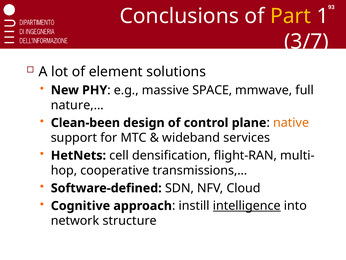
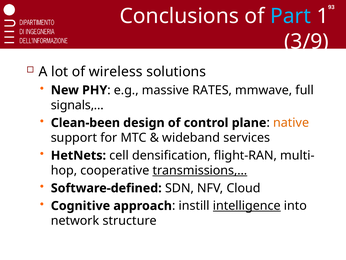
Part colour: yellow -> light blue (291, 16)
3/7: 3/7 -> 3/9 (306, 42)
element: element -> wireless (116, 72)
SPACE: SPACE -> RATES (212, 90)
nature,…: nature,… -> signals,… (77, 105)
transmissions,… underline: none -> present (200, 170)
